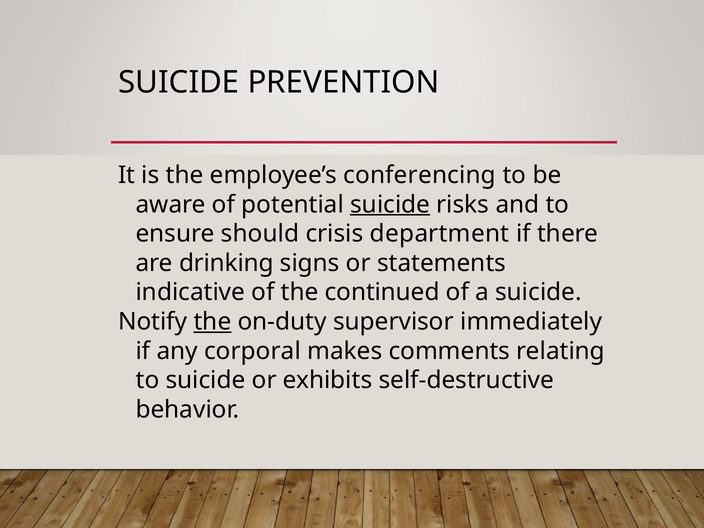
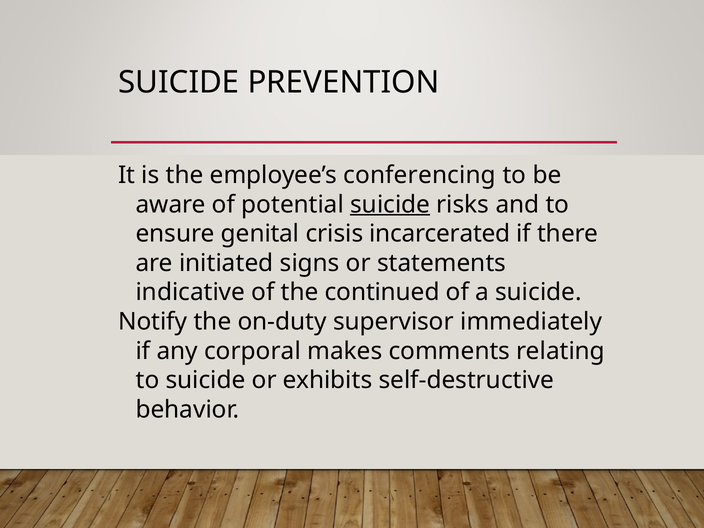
should: should -> genital (260, 234)
department: department -> incarcerated (440, 234)
drinking: drinking -> initiated (226, 263)
the underline: present -> none (213, 322)
